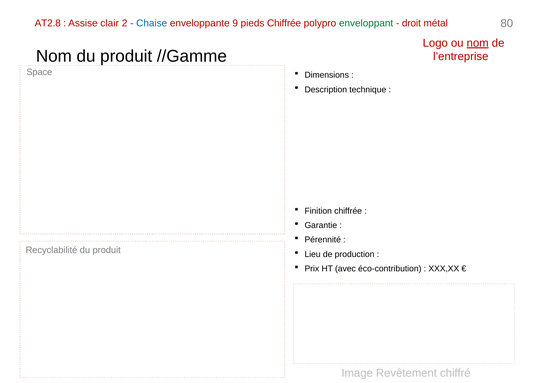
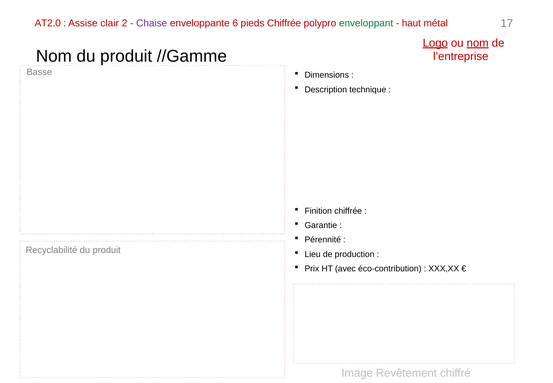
AT2.8: AT2.8 -> AT2.0 (48, 23)
Chaise colour: blue -> purple (152, 23)
9: 9 -> 6 (235, 23)
droit: droit -> haut (411, 23)
80: 80 -> 17 (507, 23)
Logo underline: none -> present (435, 43)
Space: Space -> Basse (39, 72)
